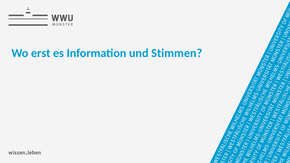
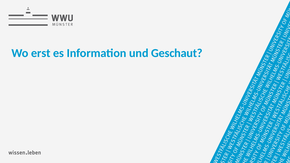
Stimmen: Stimmen -> Geschaut (177, 53)
